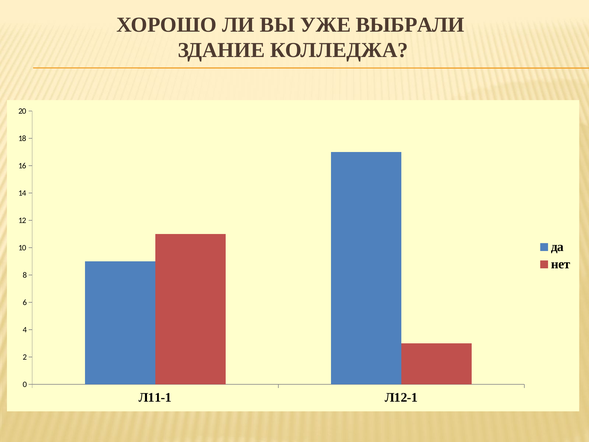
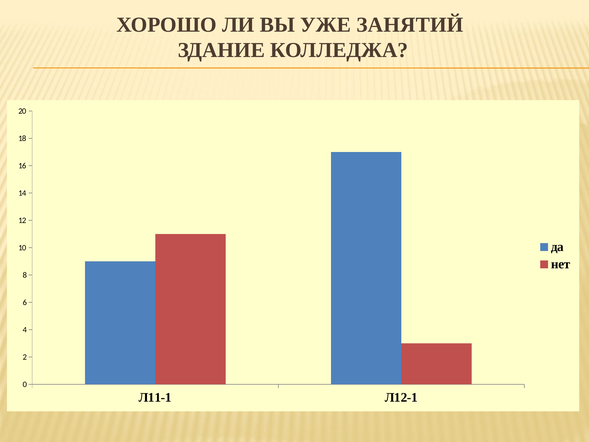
ВЫБРАЛИ: ВЫБРАЛИ -> ЗАНЯТИЙ (410, 25)
